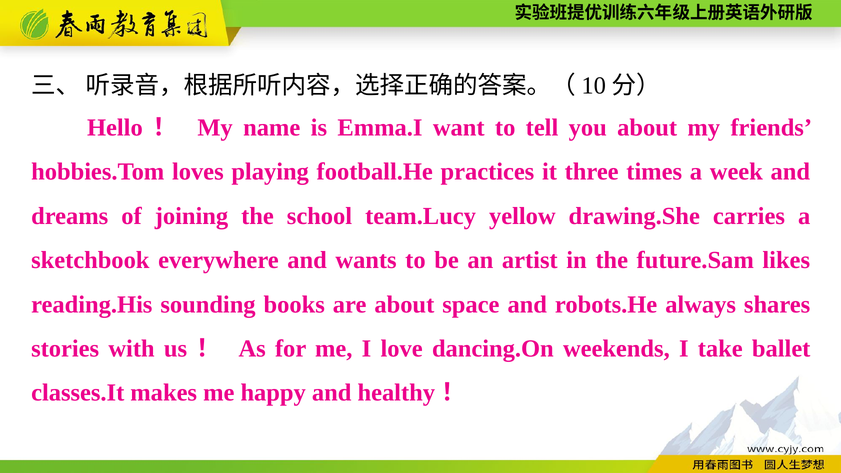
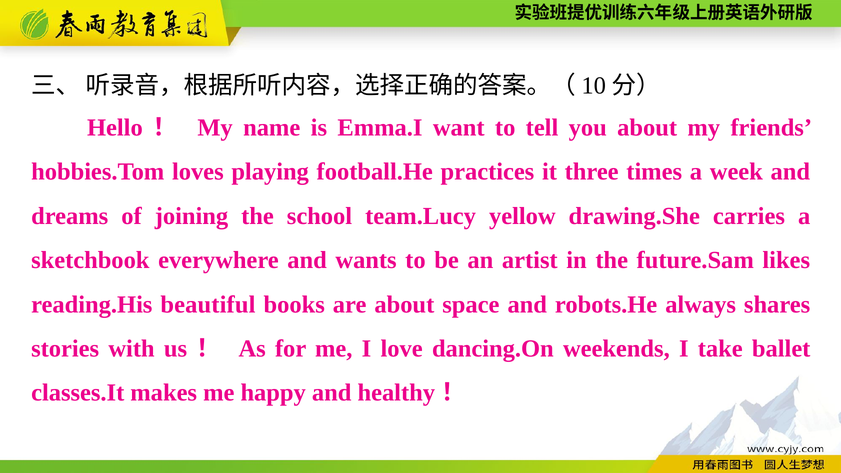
sounding: sounding -> beautiful (208, 304)
